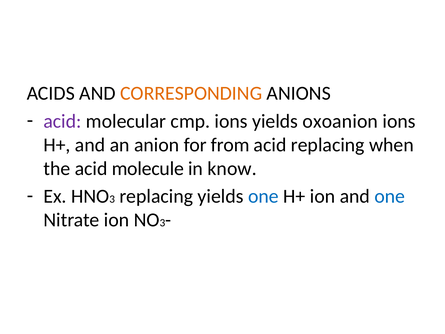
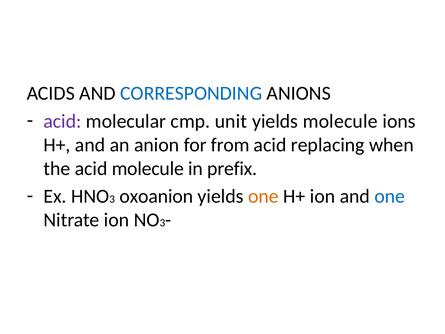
CORRESPONDING colour: orange -> blue (191, 93)
cmp ions: ions -> unit (231, 121)
yields oxoanion: oxoanion -> molecule (340, 121)
know: know -> prefix (232, 169)
replacing: replacing -> oxoanion (156, 196)
one colour: blue -> orange (263, 196)
